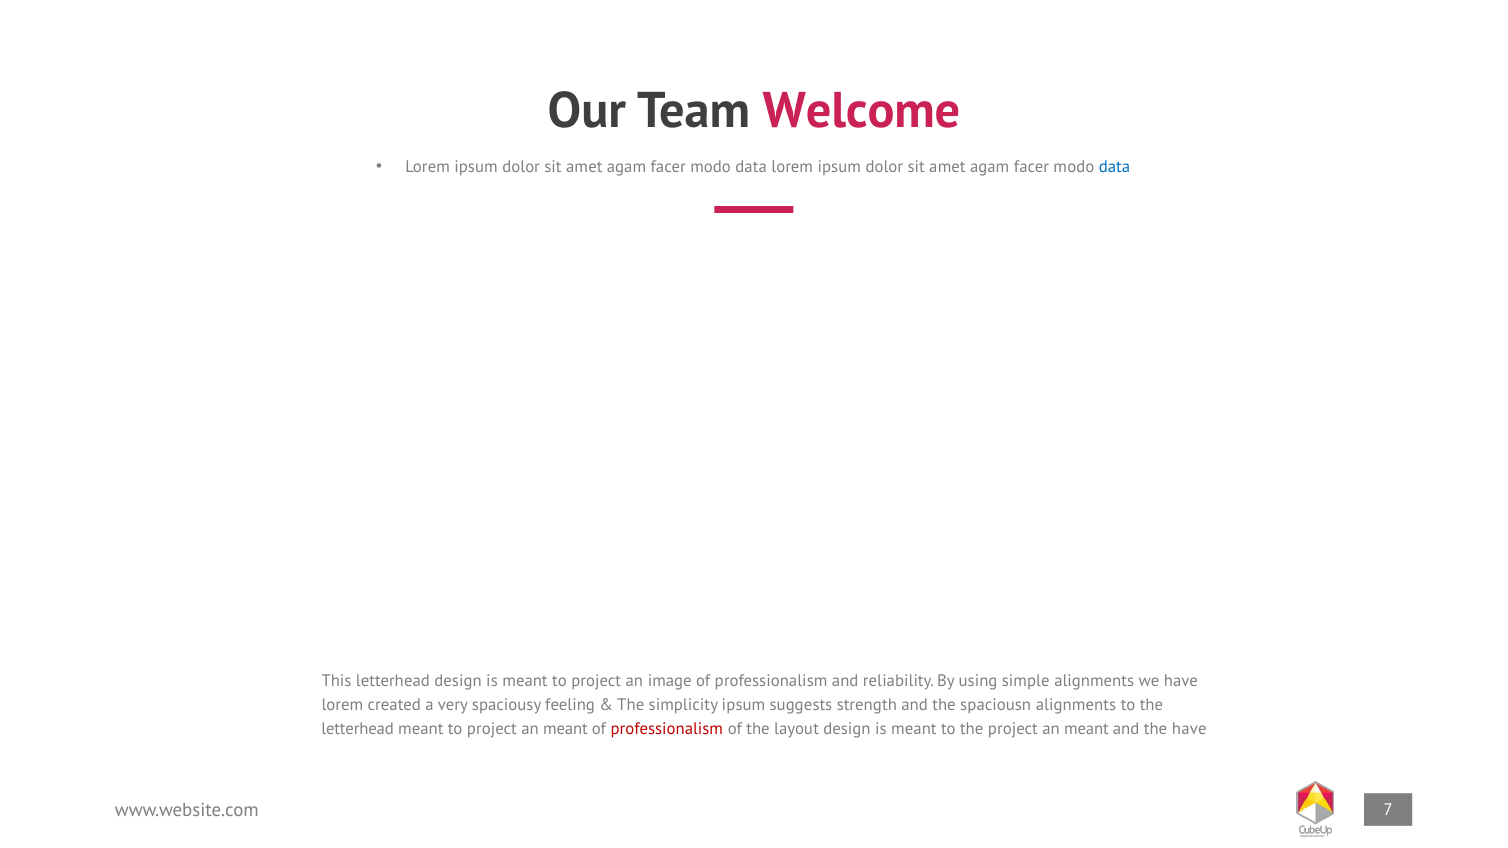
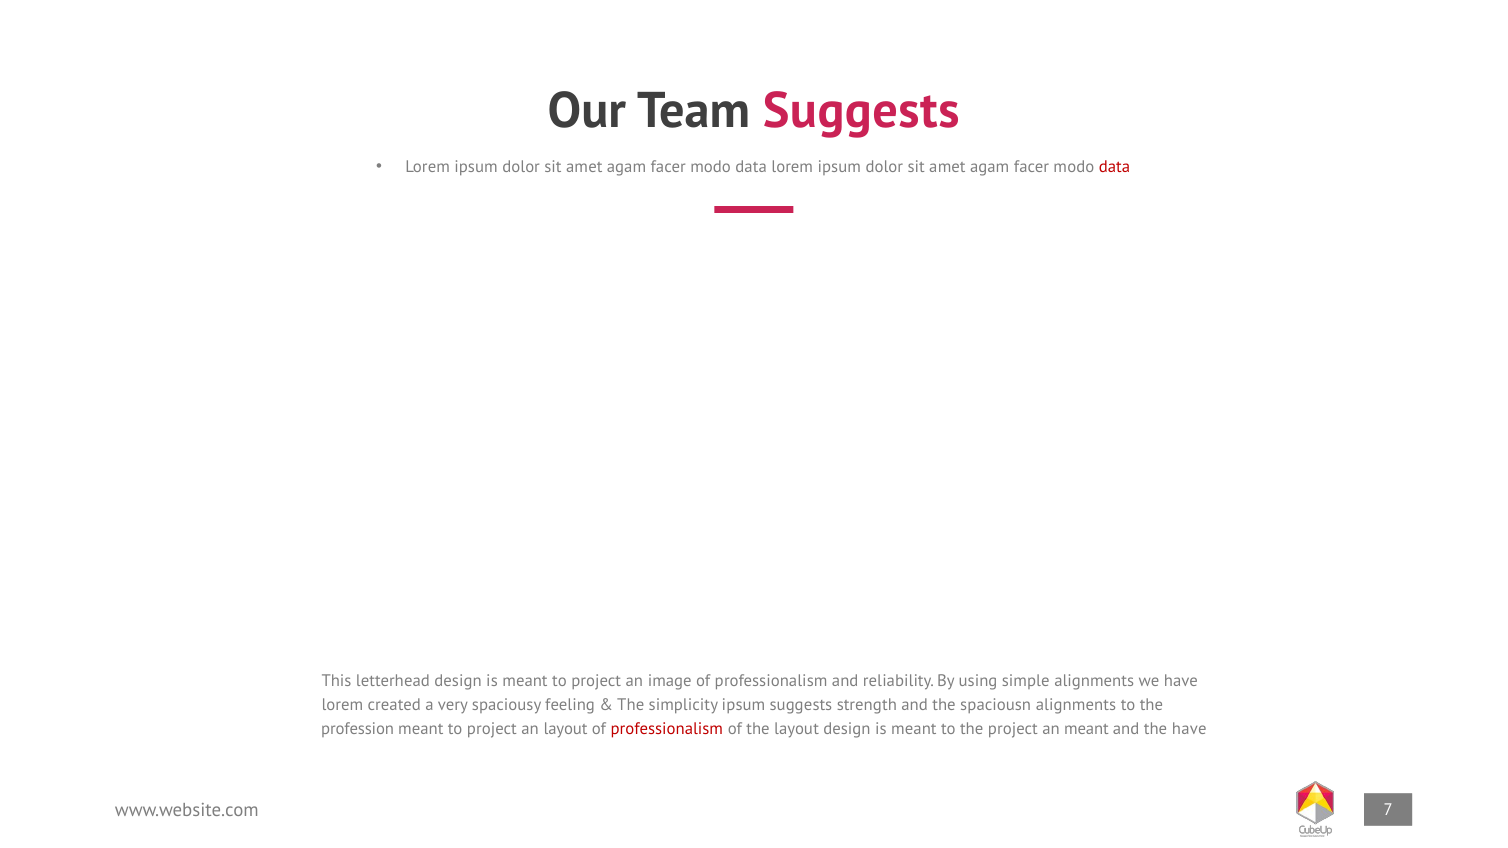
Team Welcome: Welcome -> Suggests (861, 111)
data colour: blue -> red (1115, 167)
letterhead: letterhead -> profession (358, 729)
to project an meant: meant -> layout (565, 729)
